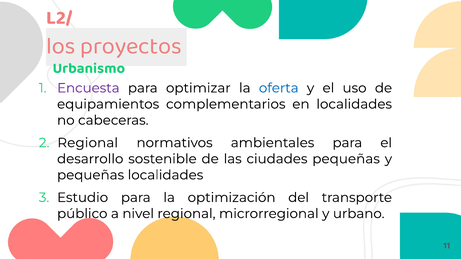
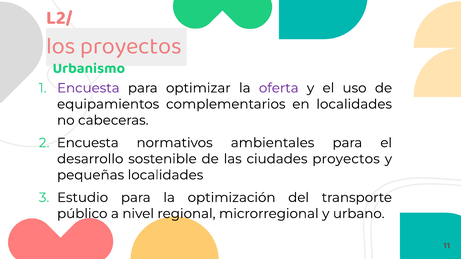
oferta colour: blue -> purple (279, 88)
Regional: Regional -> Encuesta (88, 143)
ciudades pequeñas: pequeñas -> proyectos (346, 159)
